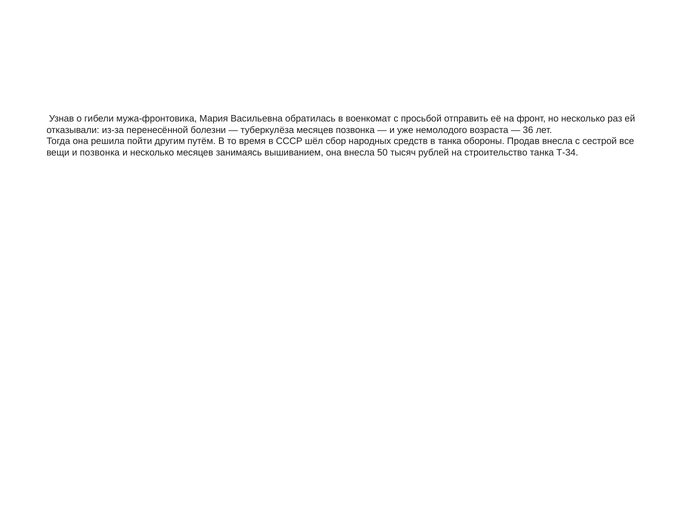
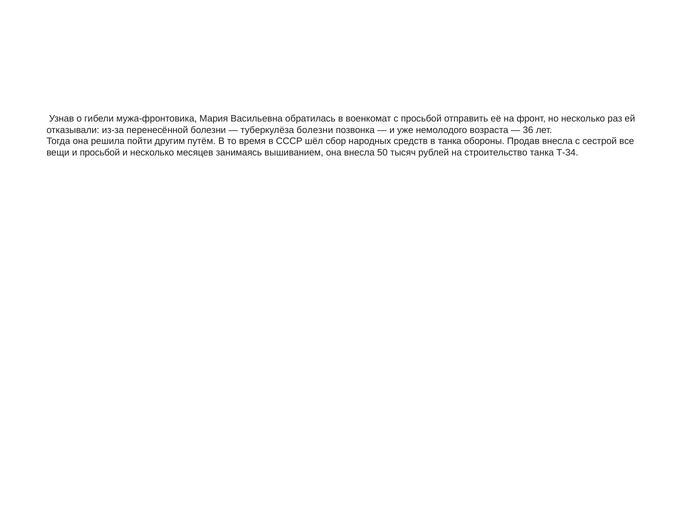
туберкулёза месяцев: месяцев -> болезни (315, 130)
и позвонка: позвонка -> просьбой (100, 153)
